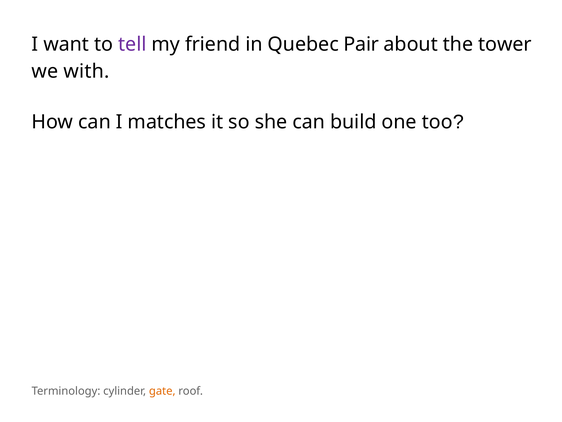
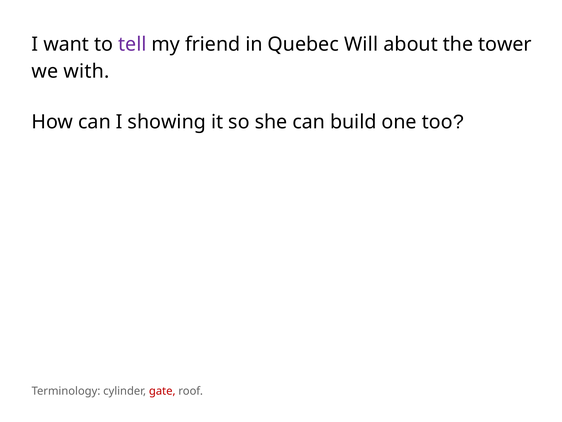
Pair: Pair -> Will (361, 44)
matches: matches -> showing (167, 122)
gate colour: orange -> red (162, 391)
